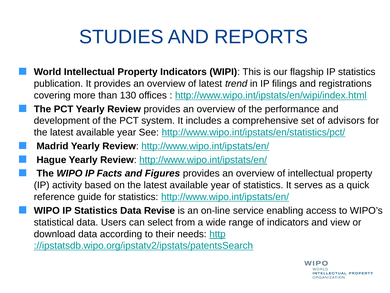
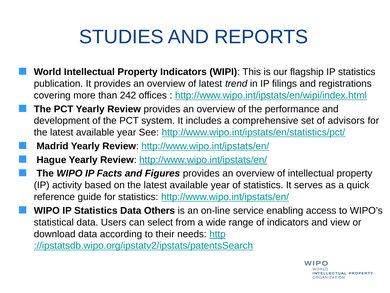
130: 130 -> 242 (128, 95)
Revise: Revise -> Others (159, 210)
